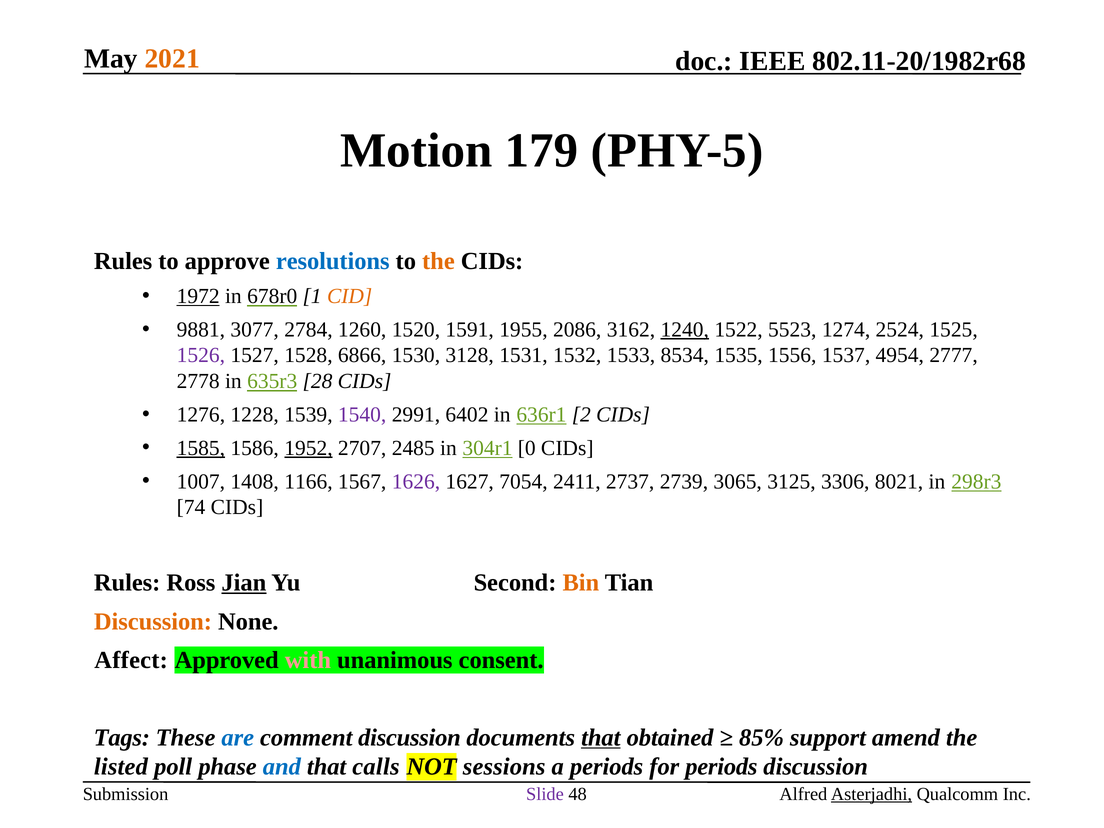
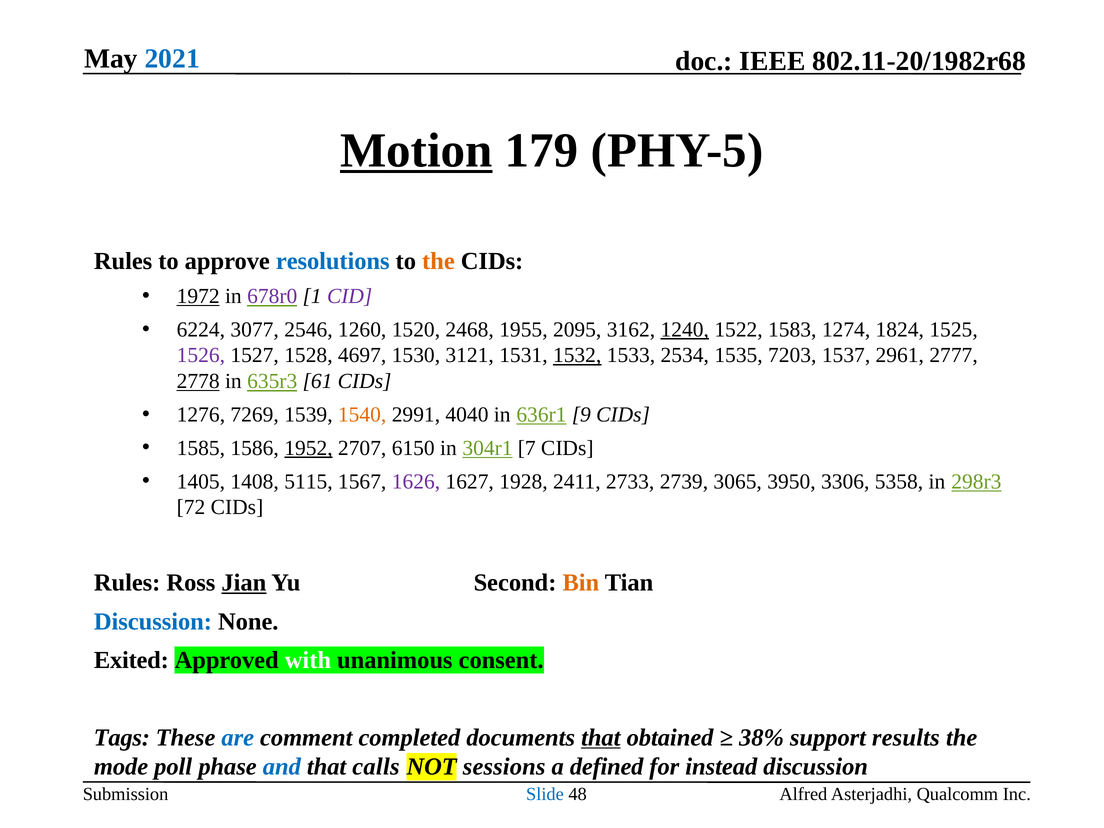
2021 colour: orange -> blue (172, 59)
Motion underline: none -> present (416, 150)
678r0 colour: black -> purple (272, 296)
CID colour: orange -> purple (350, 296)
9881: 9881 -> 6224 (201, 330)
2784: 2784 -> 2546 (308, 330)
1591: 1591 -> 2468 (470, 330)
2086: 2086 -> 2095 (577, 330)
5523: 5523 -> 1583 (792, 330)
2524: 2524 -> 1824 (900, 330)
6866: 6866 -> 4697 (362, 355)
3128: 3128 -> 3121 (470, 355)
1532 underline: none -> present (577, 355)
8534: 8534 -> 2534 (685, 355)
1556: 1556 -> 7203 (792, 355)
4954: 4954 -> 2961 (900, 355)
2778 underline: none -> present (198, 381)
28: 28 -> 61 (317, 381)
1228: 1228 -> 7269 (255, 415)
1540 colour: purple -> orange (362, 415)
6402: 6402 -> 4040 (467, 415)
2: 2 -> 9 (581, 415)
1585 underline: present -> none (201, 448)
2485: 2485 -> 6150 (413, 448)
0: 0 -> 7 (527, 448)
1007: 1007 -> 1405 (201, 481)
1166: 1166 -> 5115 (308, 481)
7054: 7054 -> 1928 (524, 481)
2737: 2737 -> 2733 (630, 481)
3125: 3125 -> 3950 (792, 481)
8021: 8021 -> 5358 (899, 481)
74: 74 -> 72 (191, 507)
Discussion colour: orange -> blue (153, 622)
Affect: Affect -> Exited (131, 660)
with colour: pink -> white (308, 660)
comment discussion: discussion -> completed (409, 737)
85%: 85% -> 38% (761, 737)
amend: amend -> results (906, 737)
listed: listed -> mode (121, 767)
a periods: periods -> defined (607, 767)
for periods: periods -> instead (721, 767)
Slide colour: purple -> blue (545, 794)
Asterjadhi underline: present -> none (871, 794)
